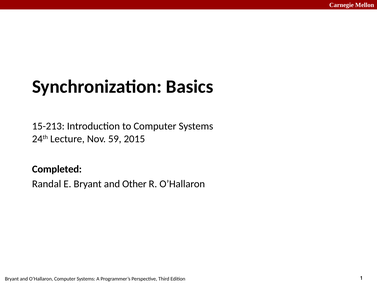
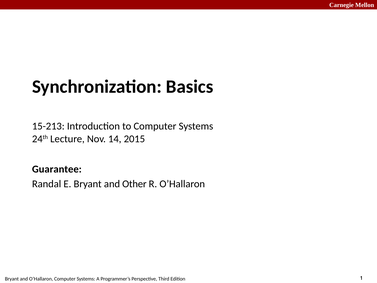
59: 59 -> 14 (115, 139)
Completed: Completed -> Guarantee (57, 169)
